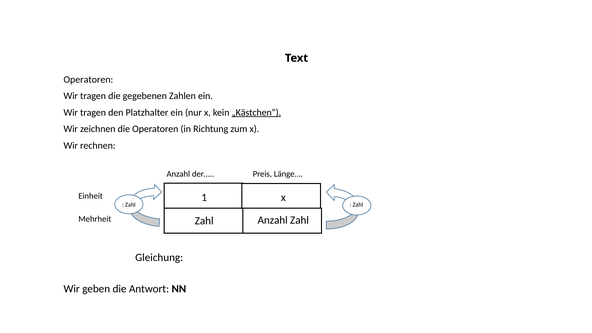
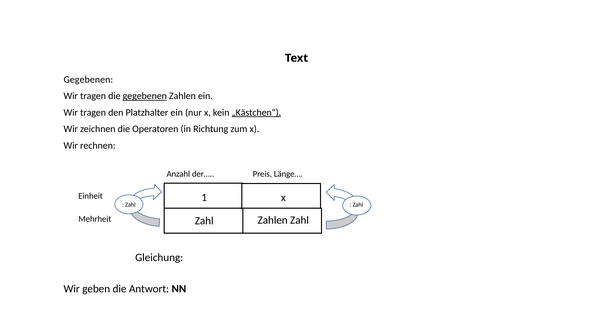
Operatoren: Operatoren -> Gegebenen (88, 79)
gegebenen underline: none -> present (145, 96)
Zahl Anzahl: Anzahl -> Zahlen (273, 220)
